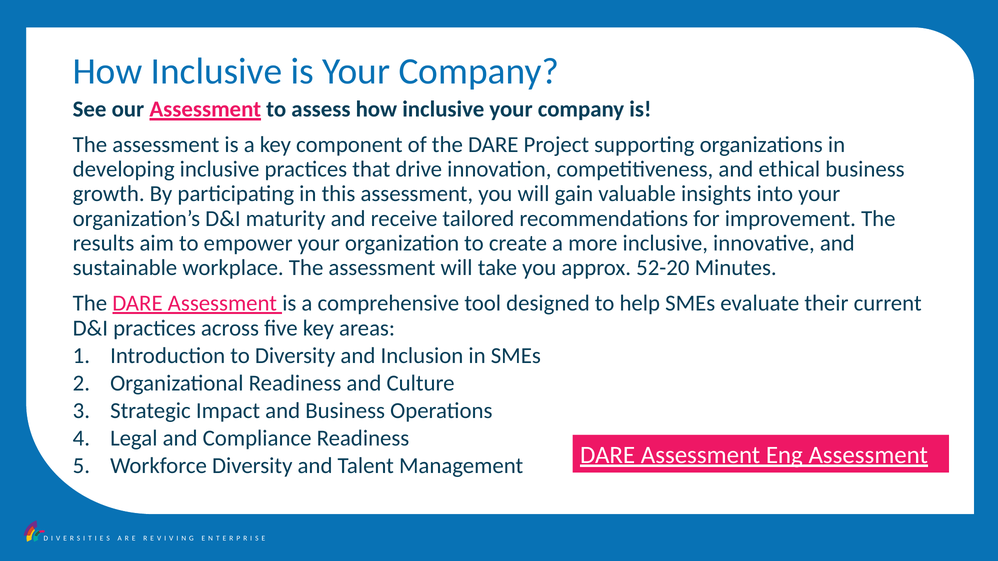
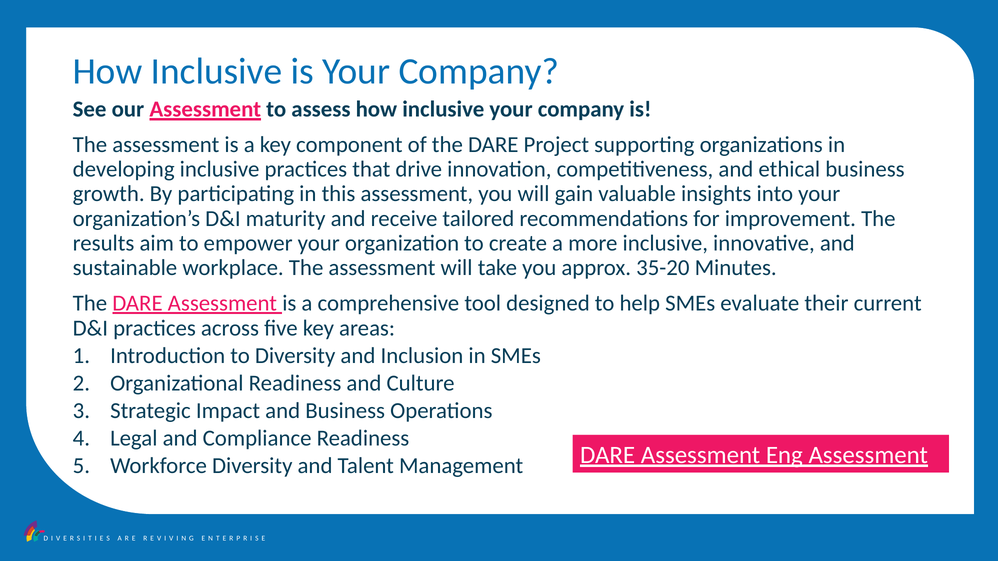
52-20: 52-20 -> 35-20 (663, 268)
